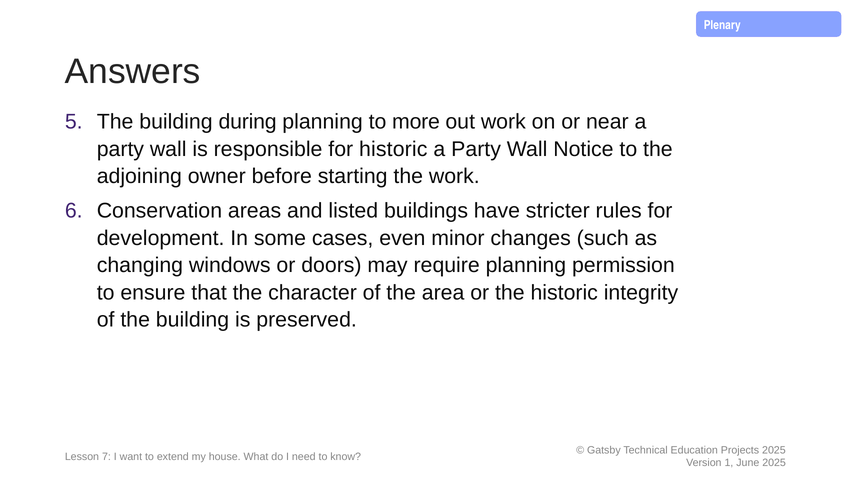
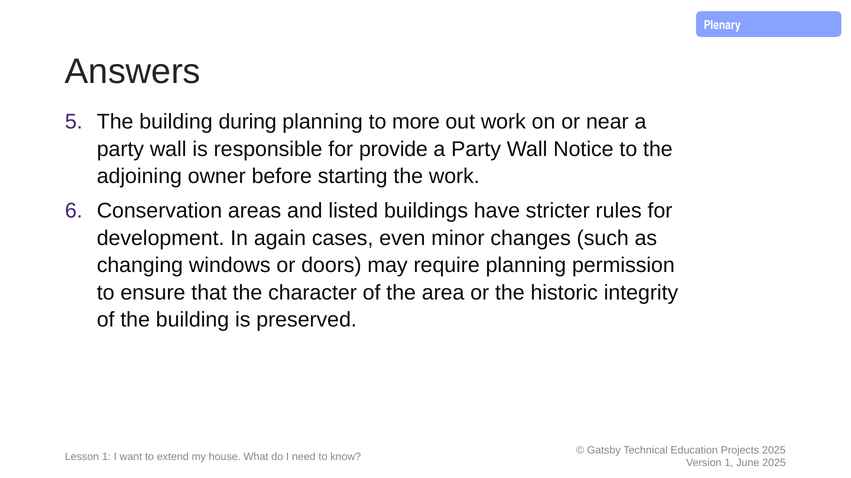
for historic: historic -> provide (393, 149)
some: some -> again (280, 238)
Lesson 7: 7 -> 1 (106, 458)
